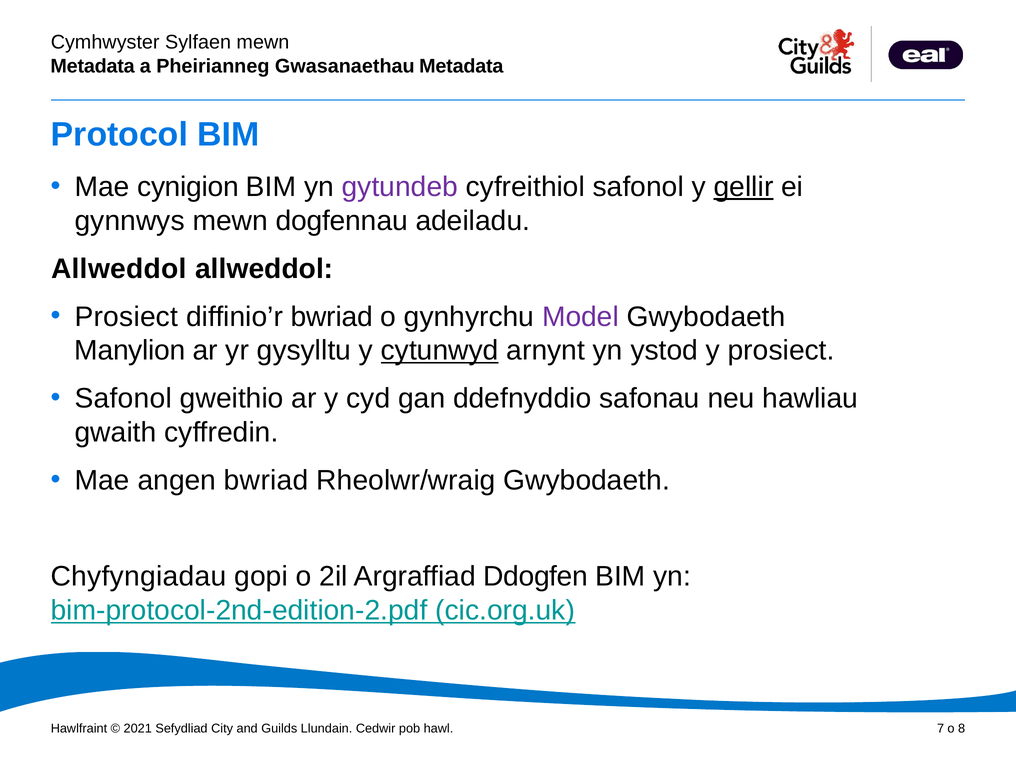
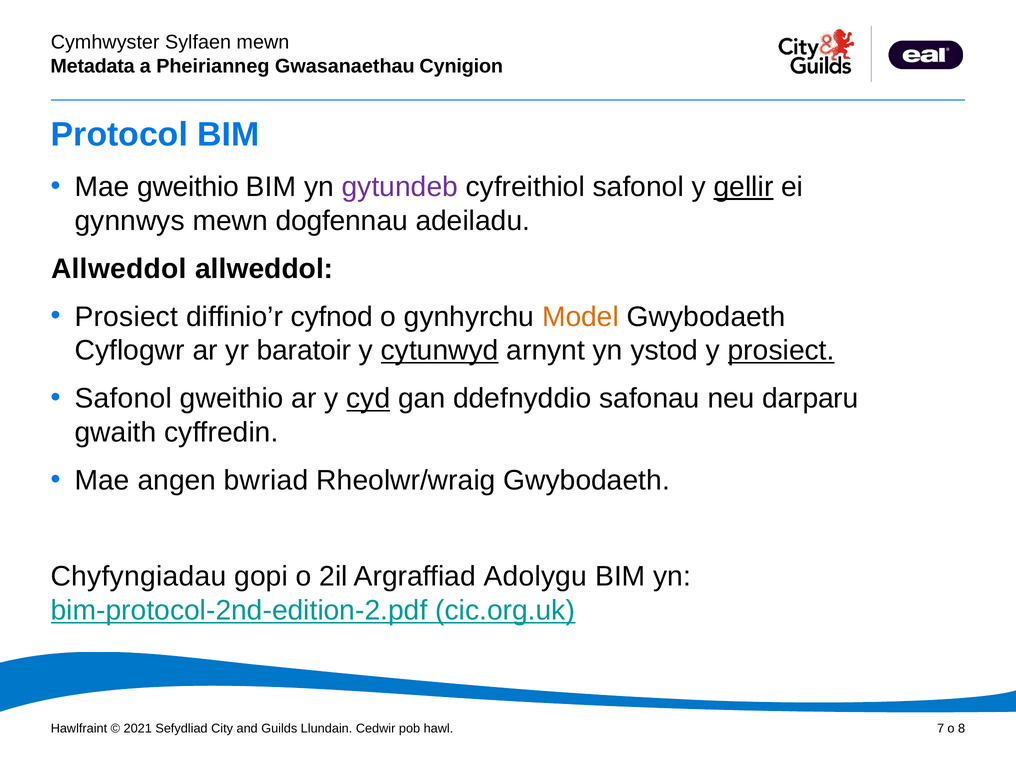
Metadata: Metadata -> Cynigion (461, 66)
Mae cynigion: cynigion -> gweithio (188, 187)
diffinio’r bwriad: bwriad -> cyfnod (332, 317)
Model colour: purple -> orange (581, 317)
Manylion: Manylion -> Cyflogwr (130, 351)
gysylltu: gysylltu -> baratoir (304, 351)
prosiect underline: none -> present (781, 351)
cyd underline: none -> present (368, 399)
hawliau: hawliau -> darparu (810, 399)
Ddogfen: Ddogfen -> Adolygu (535, 576)
